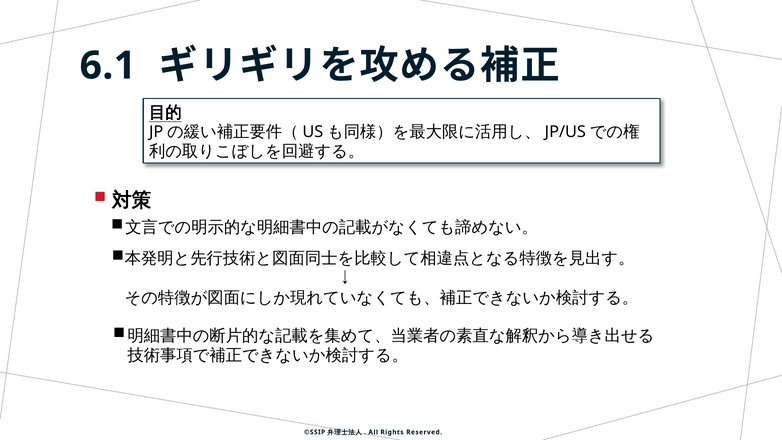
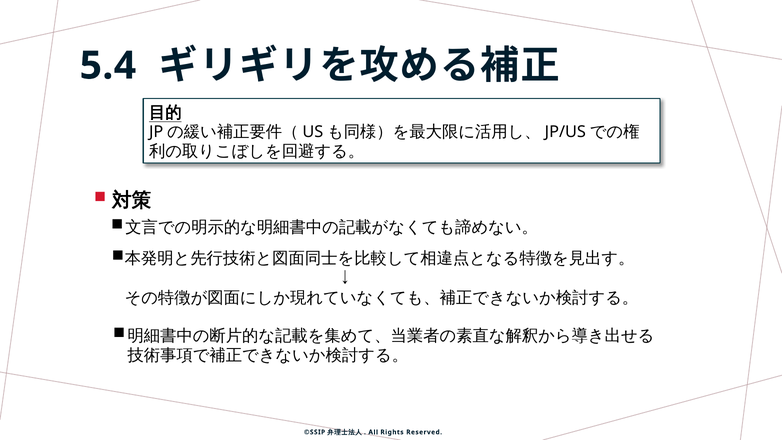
6.1: 6.1 -> 5.4 (108, 66)
